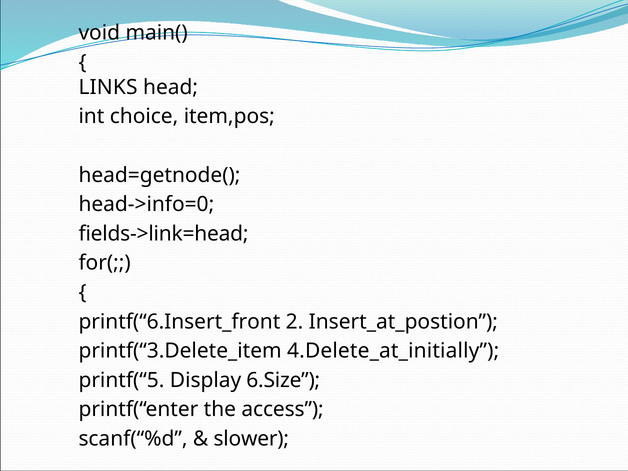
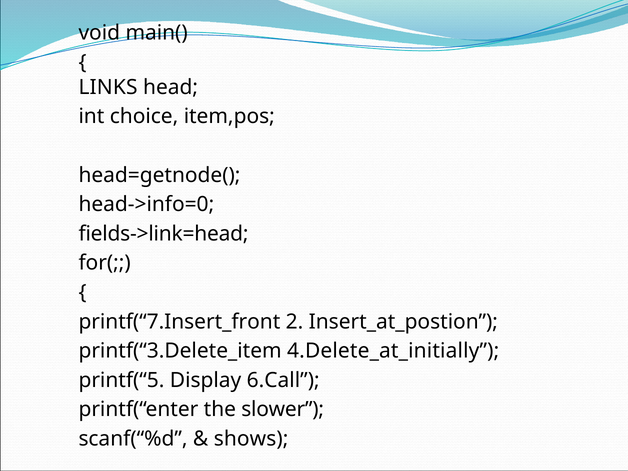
printf(“6.Insert_front: printf(“6.Insert_front -> printf(“7.Insert_front (179, 322)
6.Size: 6.Size -> 6.Call (283, 380)
access: access -> slower (283, 410)
slower: slower -> shows (251, 439)
